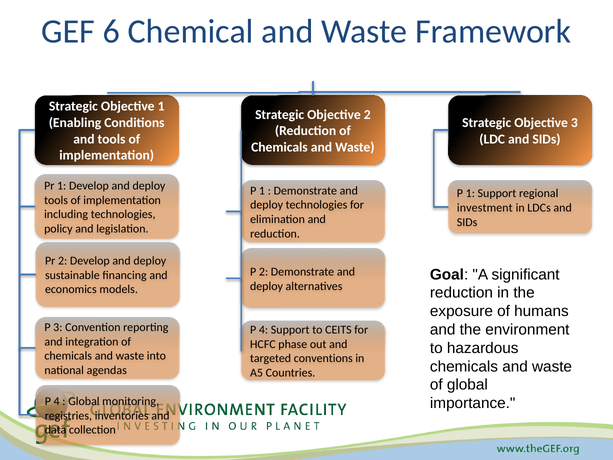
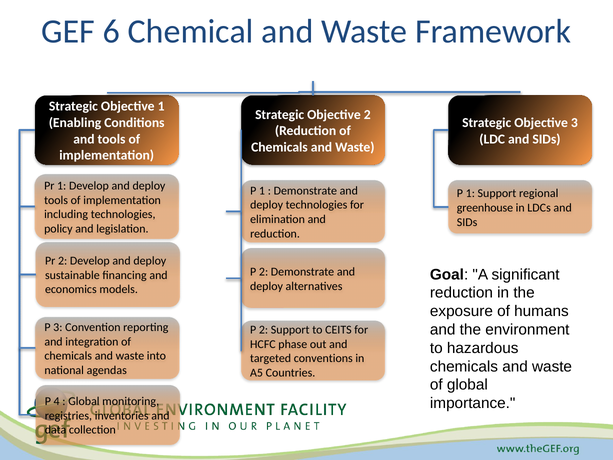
investment: investment -> greenhouse (485, 208)
4: 4 -> 2 (264, 330)
